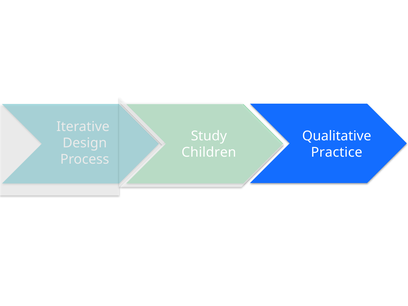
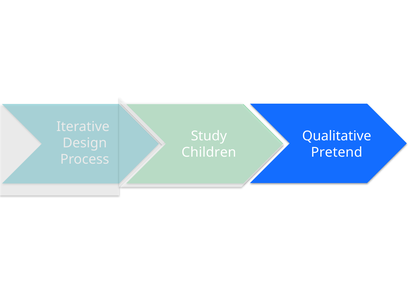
Practice: Practice -> Pretend (337, 152)
